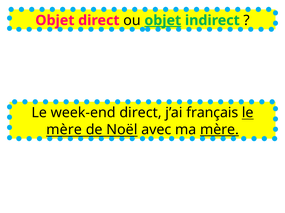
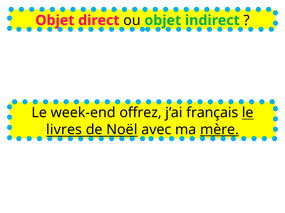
objet underline: present -> none (163, 20)
week-end direct: direct -> offrez (141, 113)
mère: mère -> livres (64, 130)
